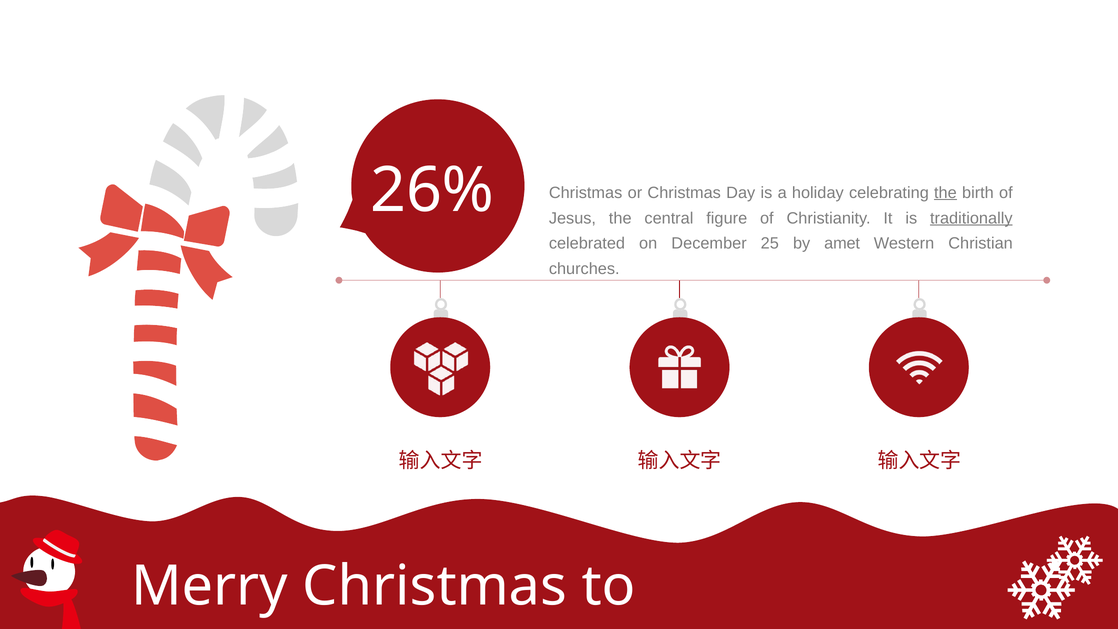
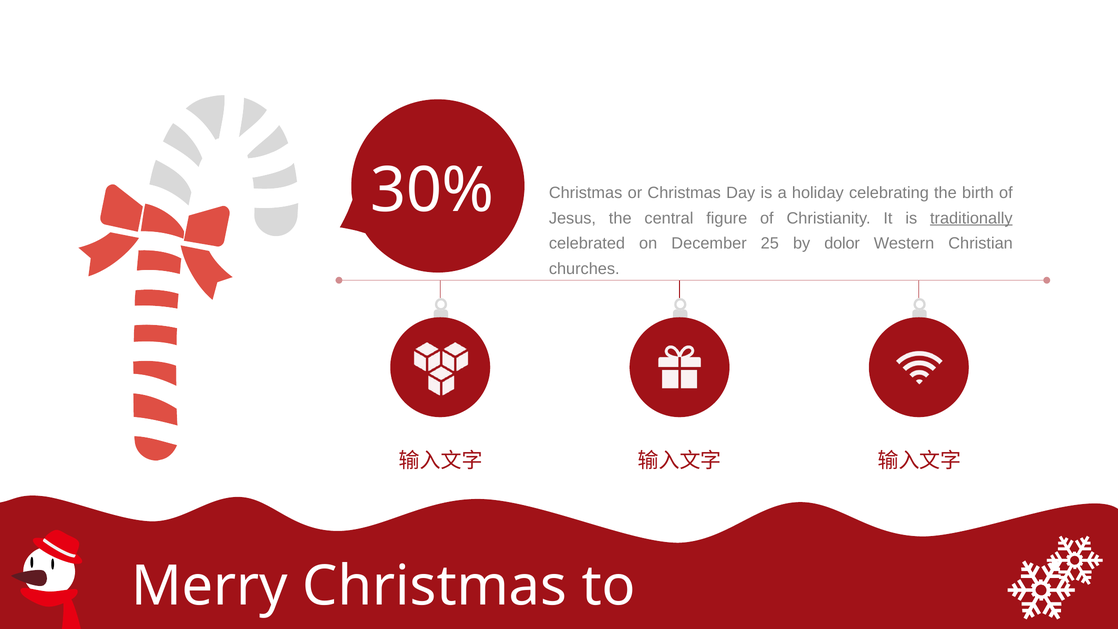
26%: 26% -> 30% (432, 190)
the underline: present -> none (945, 193)
amet: amet -> dolor (842, 243)
